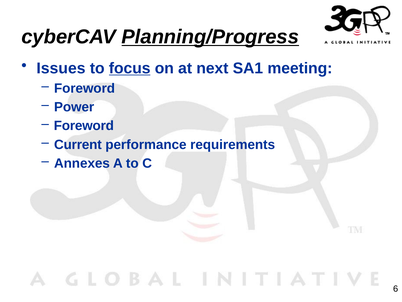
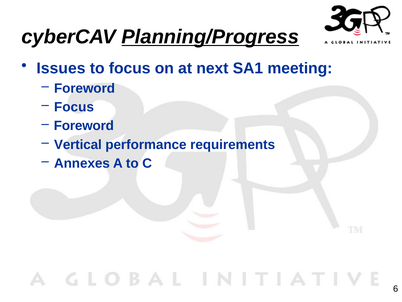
focus underline: present -> none (130, 68)
Power: Power -> Focus (74, 107)
Current: Current -> Vertical (78, 144)
